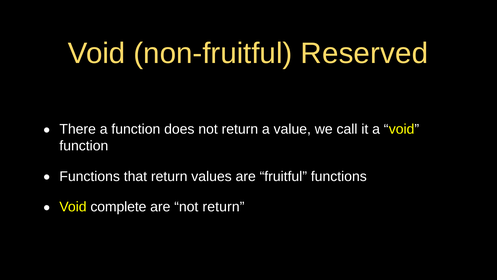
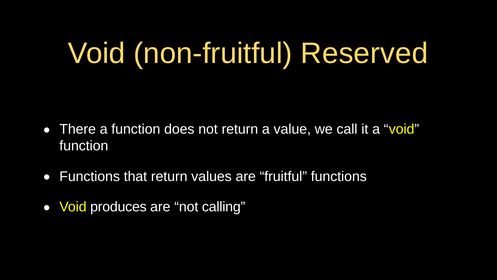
complete: complete -> produces (118, 206)
are not return: return -> calling (224, 206)
